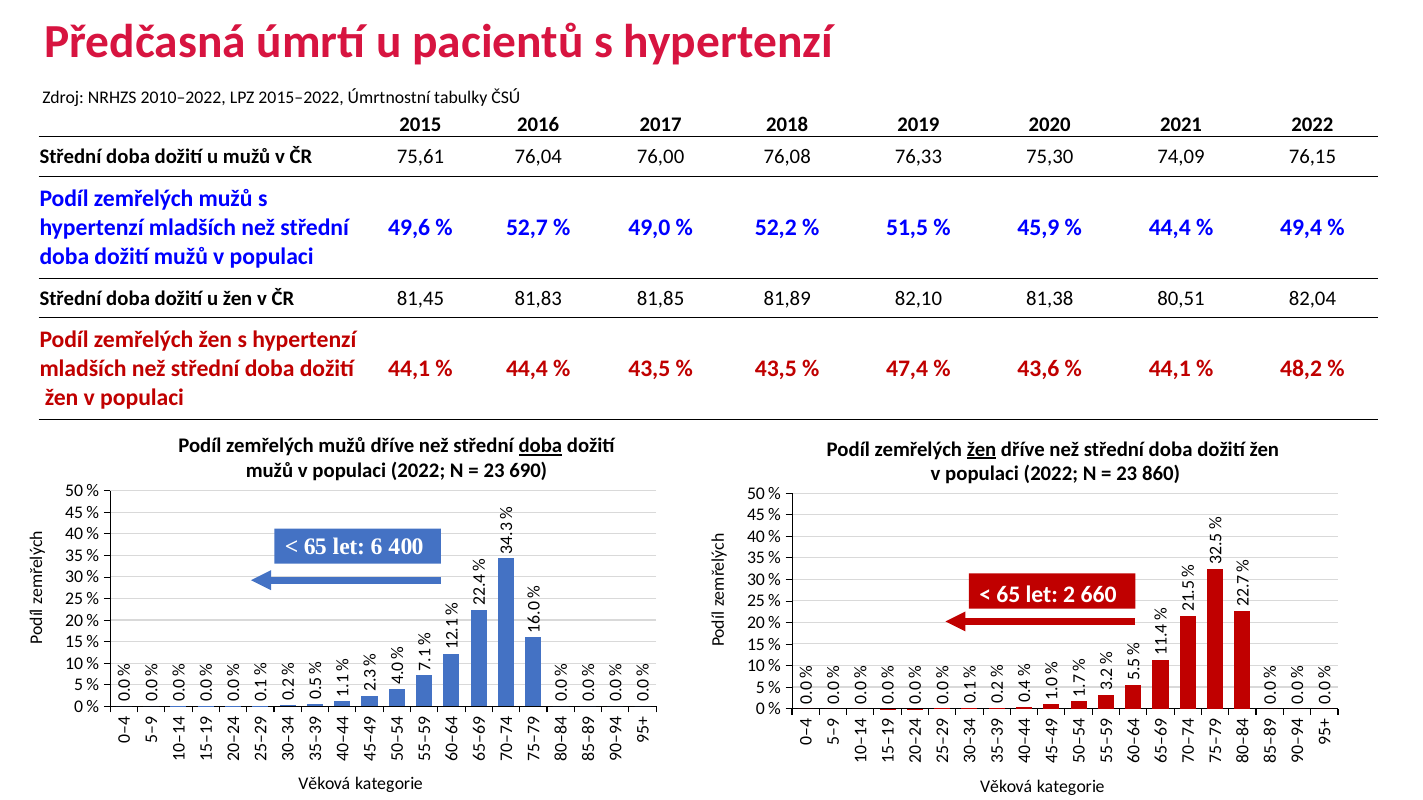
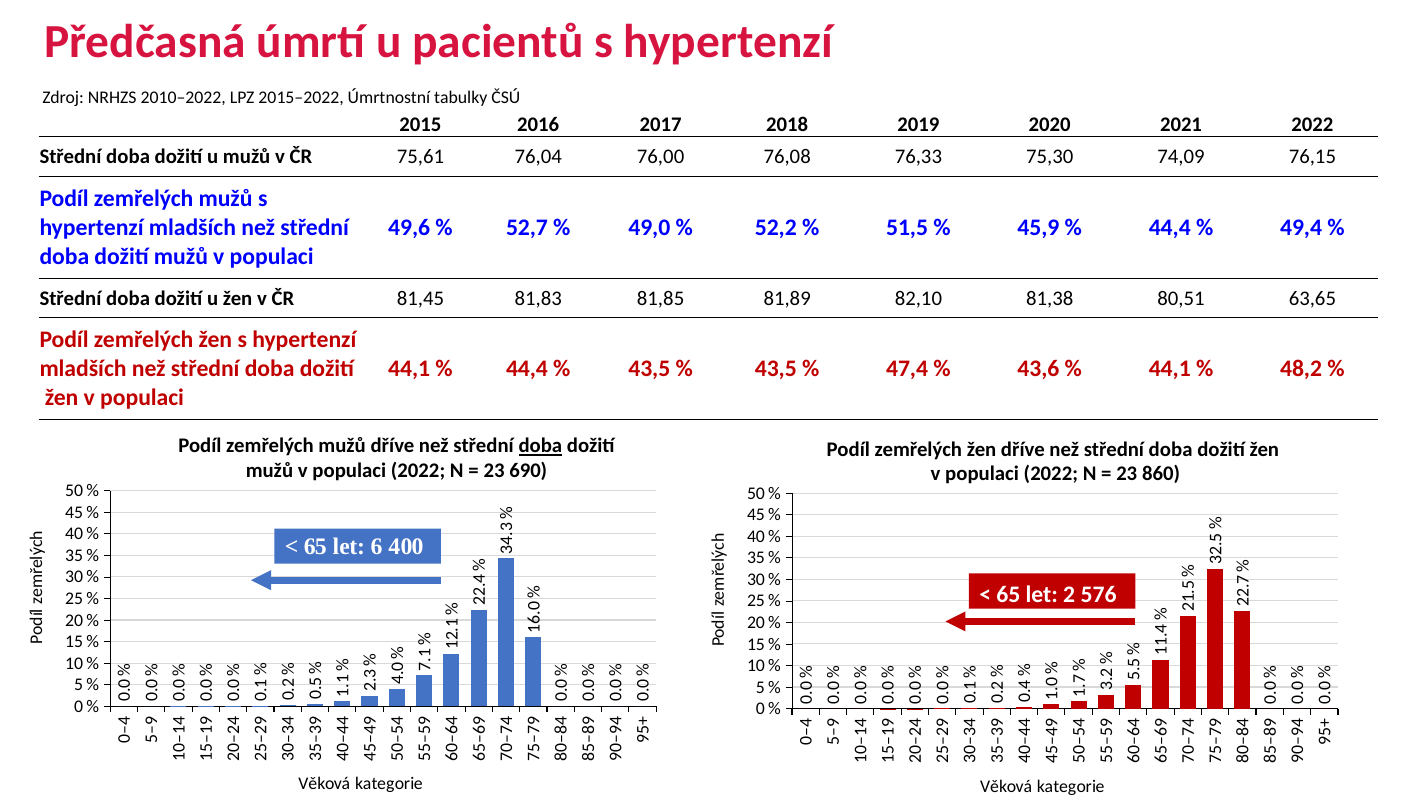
82,04: 82,04 -> 63,65 (1312, 298)
žen underline: present -> none (982, 449)
660: 660 -> 576 (1099, 595)
